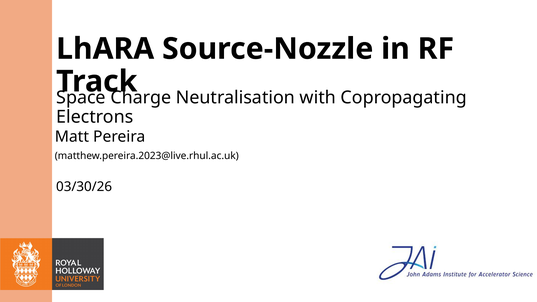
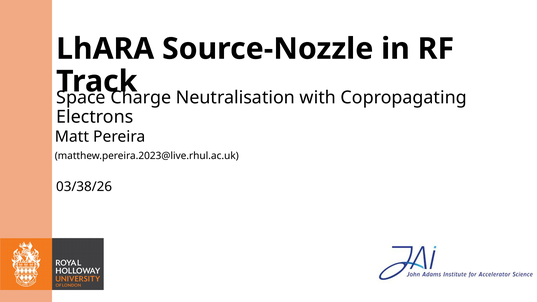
03/30/26: 03/30/26 -> 03/38/26 (84, 187)
